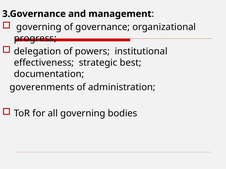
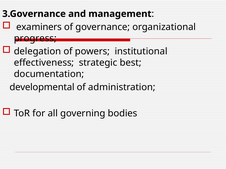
governing: governing -> examiners (39, 27)
goverenments: goverenments -> developmental (42, 87)
